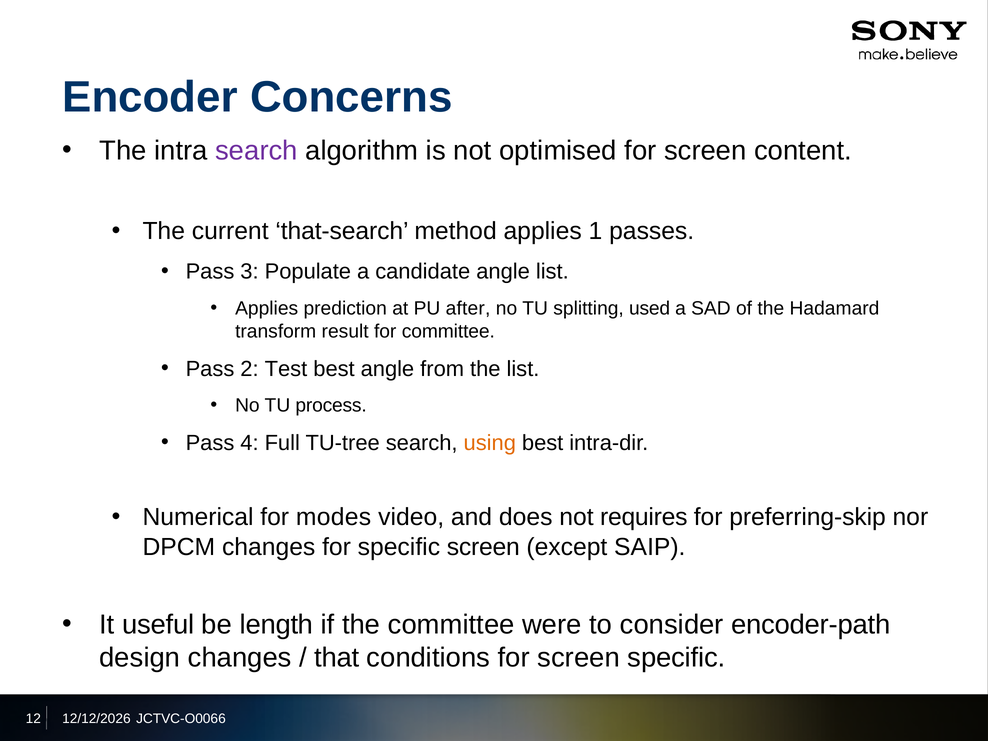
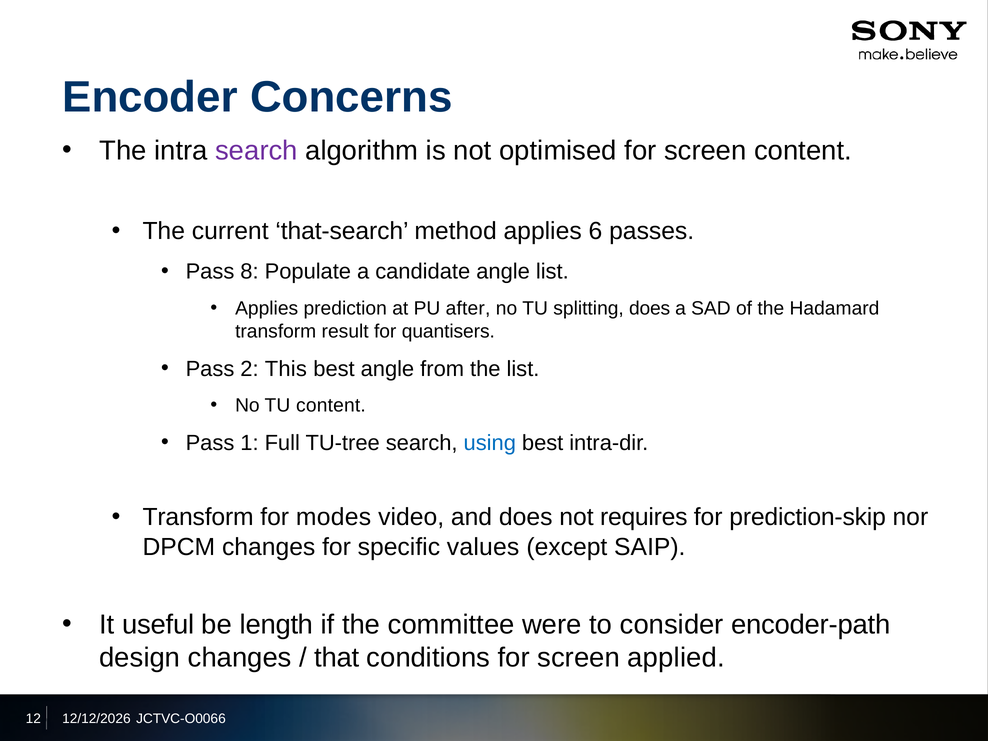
1: 1 -> 6 (595, 231)
3: 3 -> 8 (249, 272)
splitting used: used -> does (650, 308)
for committee: committee -> quantisers (448, 331)
Test: Test -> This (286, 369)
TU process: process -> content (331, 405)
4: 4 -> 1 (249, 443)
using colour: orange -> blue (490, 443)
Numerical: Numerical -> Transform (198, 517)
preferring-skip: preferring-skip -> prediction-skip (808, 517)
specific screen: screen -> values (483, 547)
screen specific: specific -> applied (676, 657)
